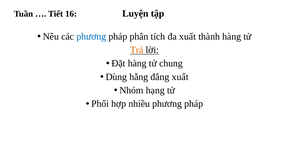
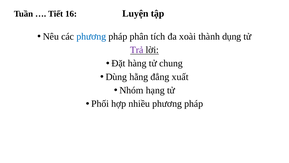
đa xuất: xuất -> xoài (188, 36)
thành hàng: hàng -> dụng (232, 36)
Trả colour: orange -> purple (137, 50)
